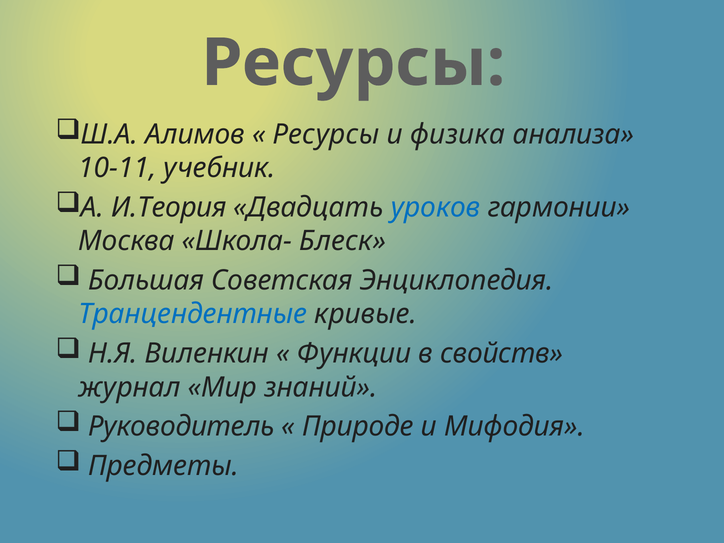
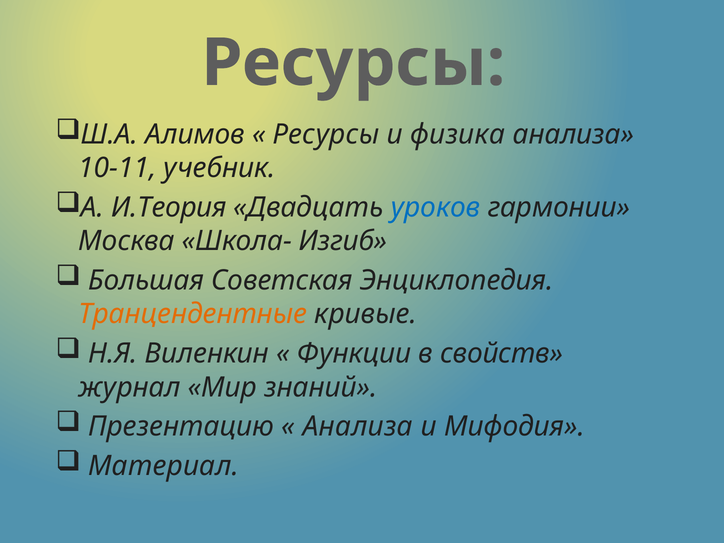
Блеск: Блеск -> Изгиб (343, 241)
Транцендентные colour: blue -> orange (193, 314)
Руководитель: Руководитель -> Презентацию (181, 427)
Природе: Природе -> Анализа (358, 427)
Предметы: Предметы -> Материал (164, 466)
